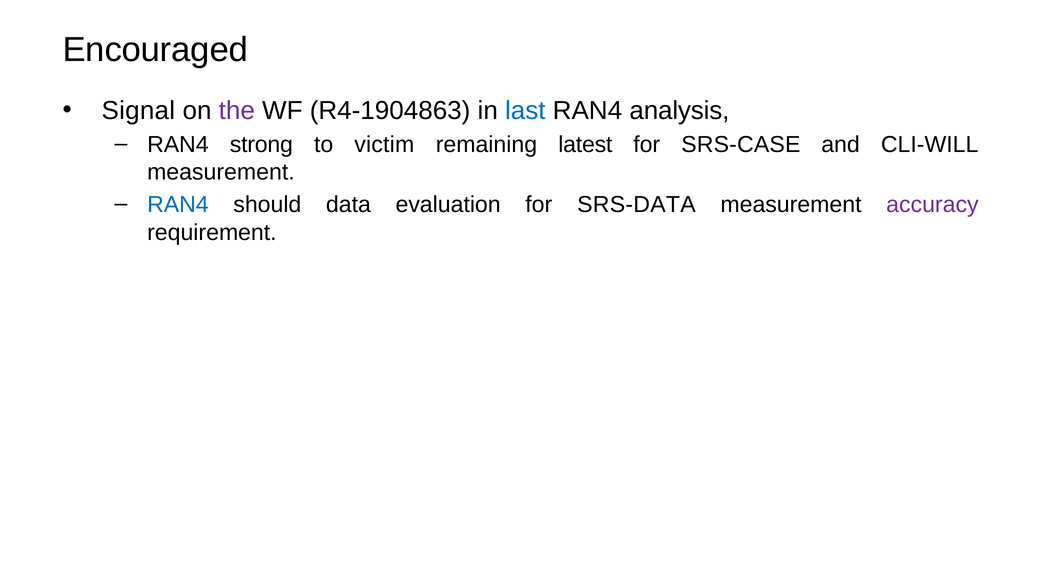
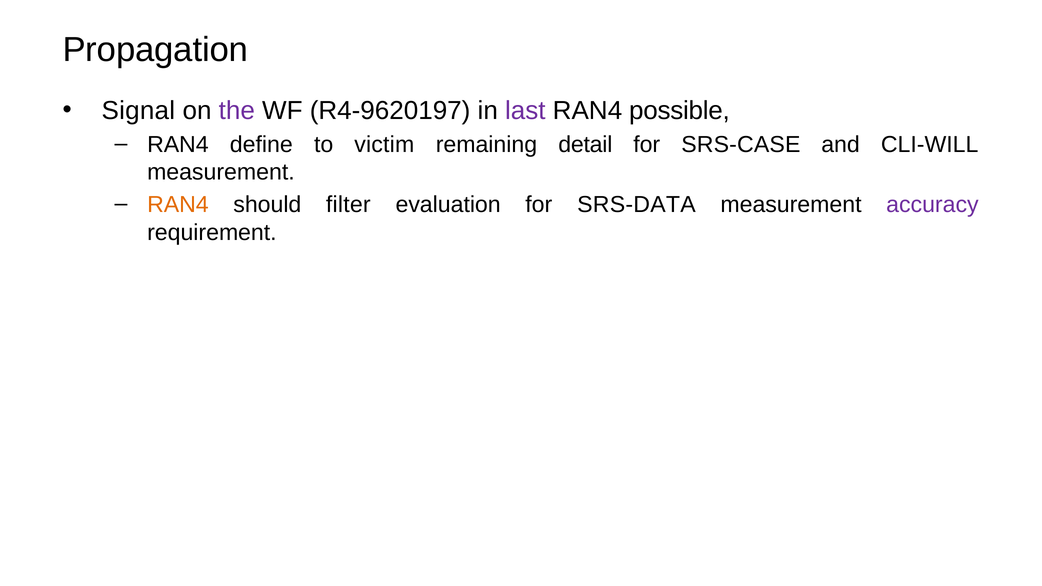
Encouraged: Encouraged -> Propagation (155, 50)
R4-1904863: R4-1904863 -> R4-9620197 (390, 111)
last colour: blue -> purple (525, 111)
analysis: analysis -> possible (679, 111)
strong: strong -> define (261, 145)
latest: latest -> detail (585, 145)
RAN4 colour: blue -> orange (178, 205)
data: data -> filter (348, 205)
